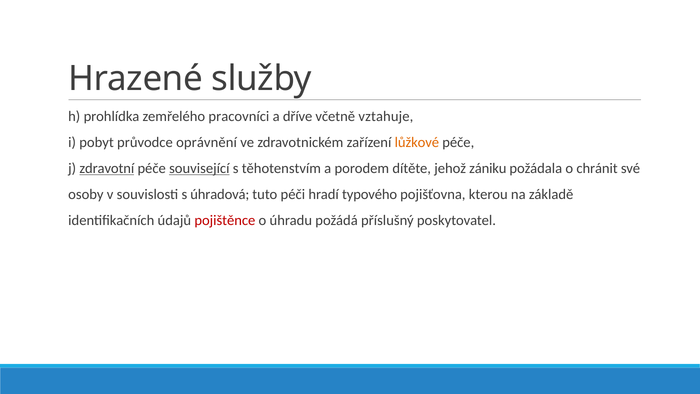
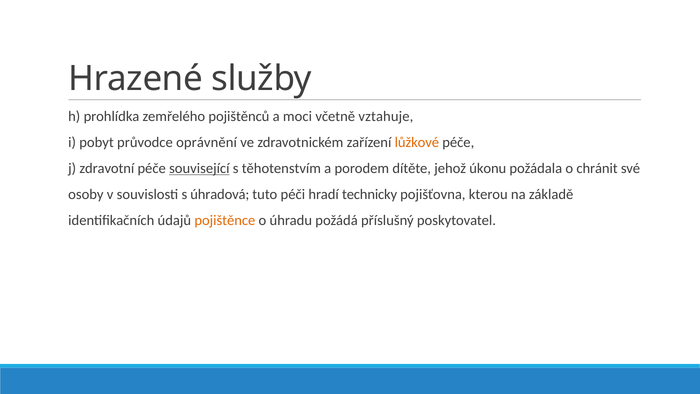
pracovníci: pracovníci -> pojištěnců (239, 116)
dříve: dříve -> moci (297, 116)
zdravotní underline: present -> none (107, 168)
zániku: zániku -> úkonu (488, 168)
typového: typového -> technicky (370, 194)
pojištěnce colour: red -> orange (225, 220)
